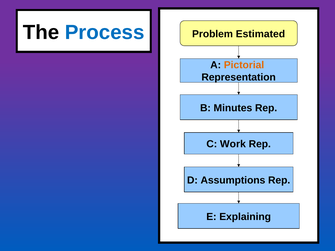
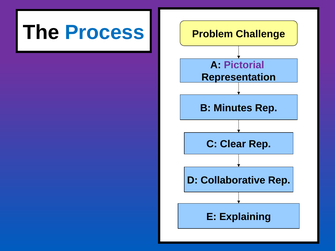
Estimated: Estimated -> Challenge (260, 34)
Pictorial colour: orange -> purple (244, 65)
Work: Work -> Clear (233, 144)
Assumptions: Assumptions -> Collaborative (233, 180)
